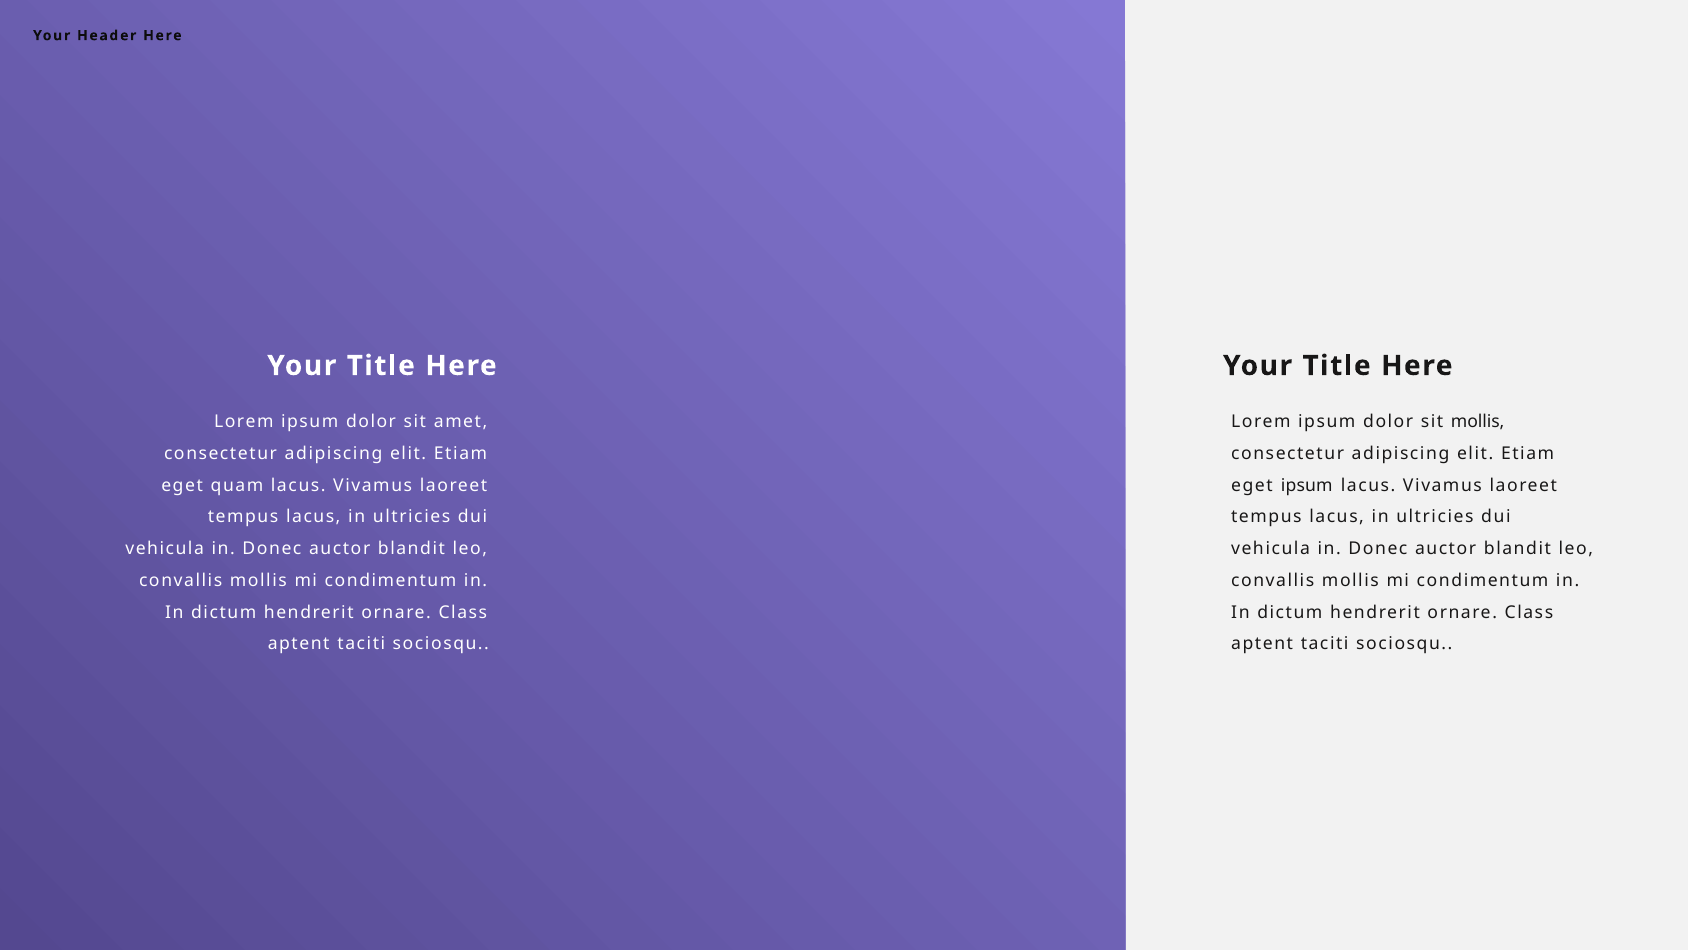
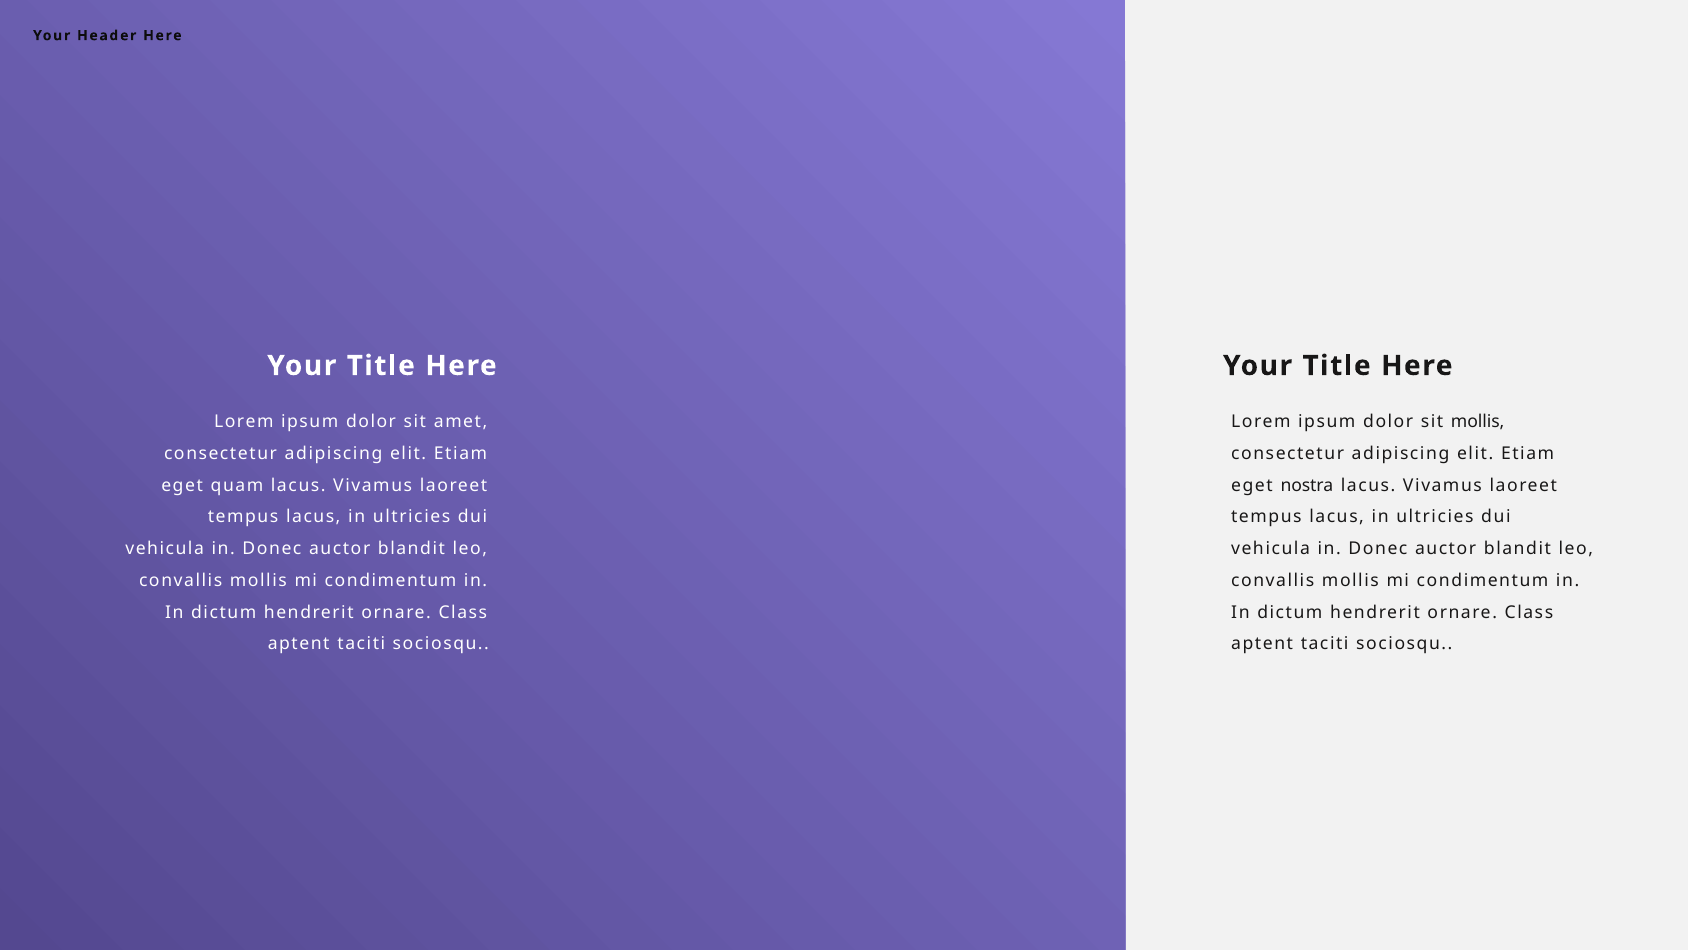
eget ipsum: ipsum -> nostra (1307, 485)
